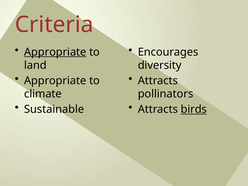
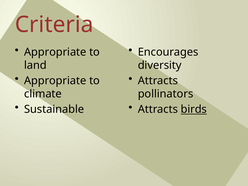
Appropriate underline: present -> none (55, 52)
